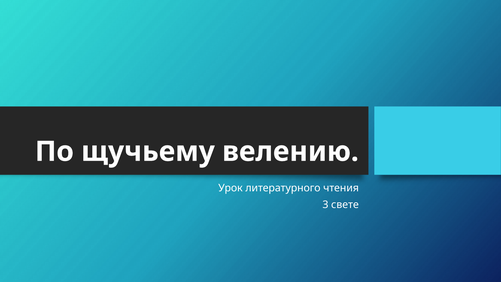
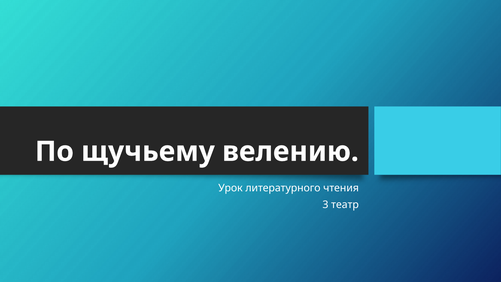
свете: свете -> театр (345, 205)
